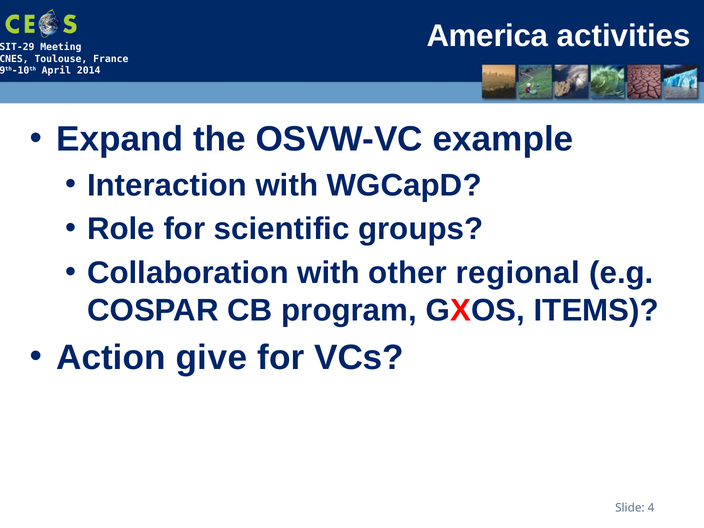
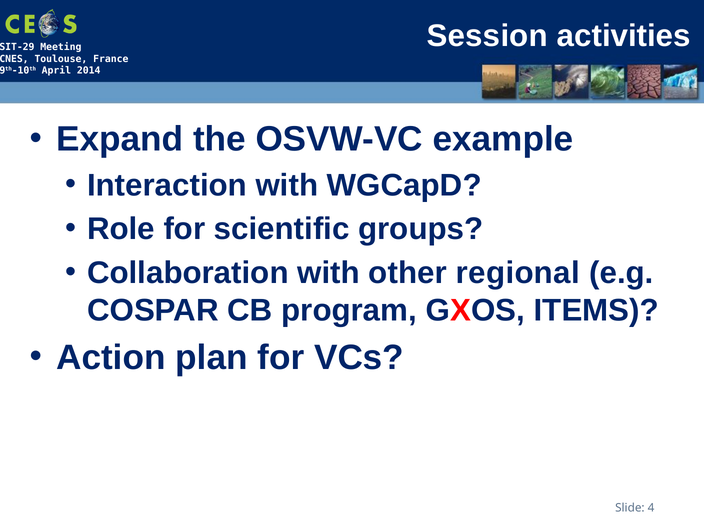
America: America -> Session (487, 36)
give: give -> plan (212, 358)
